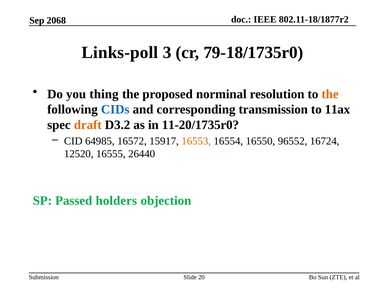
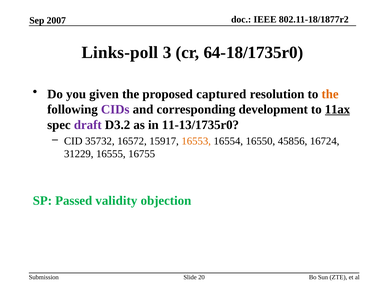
2068: 2068 -> 2007 (56, 21)
79-18/1735r0: 79-18/1735r0 -> 64-18/1735r0 (253, 53)
thing: thing -> given (104, 94)
norminal: norminal -> captured (221, 94)
CIDs colour: blue -> purple (115, 109)
transmission: transmission -> development (273, 109)
11ax underline: none -> present (337, 109)
draft colour: orange -> purple (88, 125)
11-20/1735r0: 11-20/1735r0 -> 11-13/1735r0 (200, 125)
64985: 64985 -> 35732 (100, 141)
96552: 96552 -> 45856 (293, 141)
12520: 12520 -> 31229 (79, 154)
26440: 26440 -> 16755 (142, 154)
holders: holders -> validity (116, 200)
